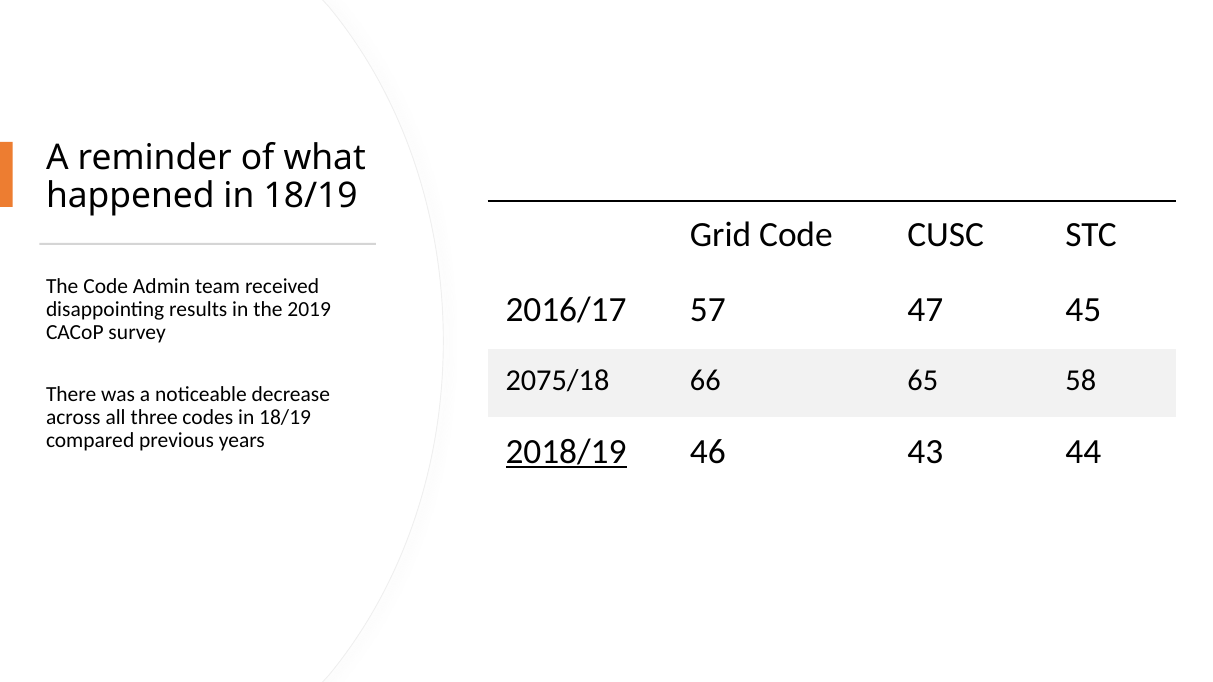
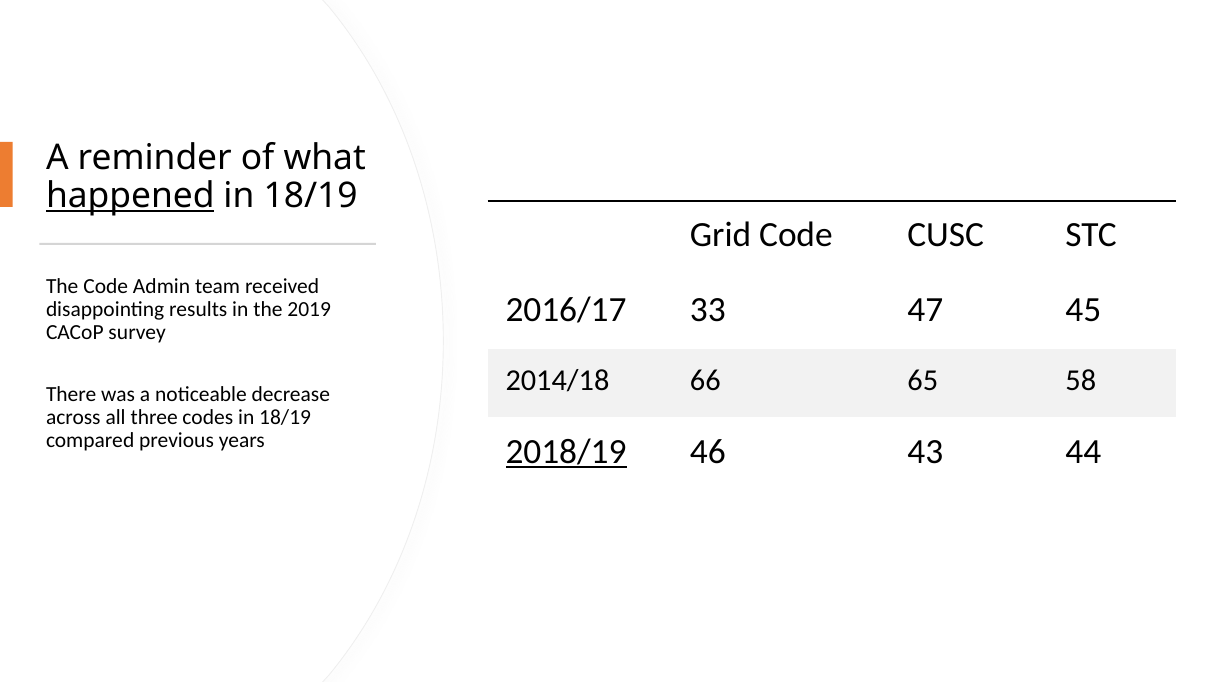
happened underline: none -> present (130, 196)
57: 57 -> 33 (708, 309)
2075/18: 2075/18 -> 2014/18 (557, 380)
